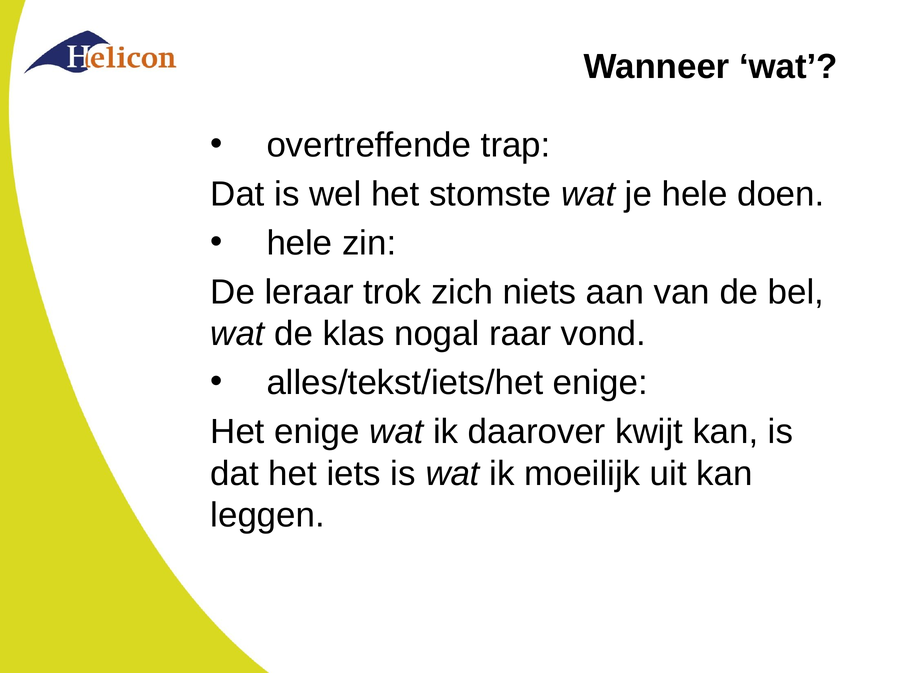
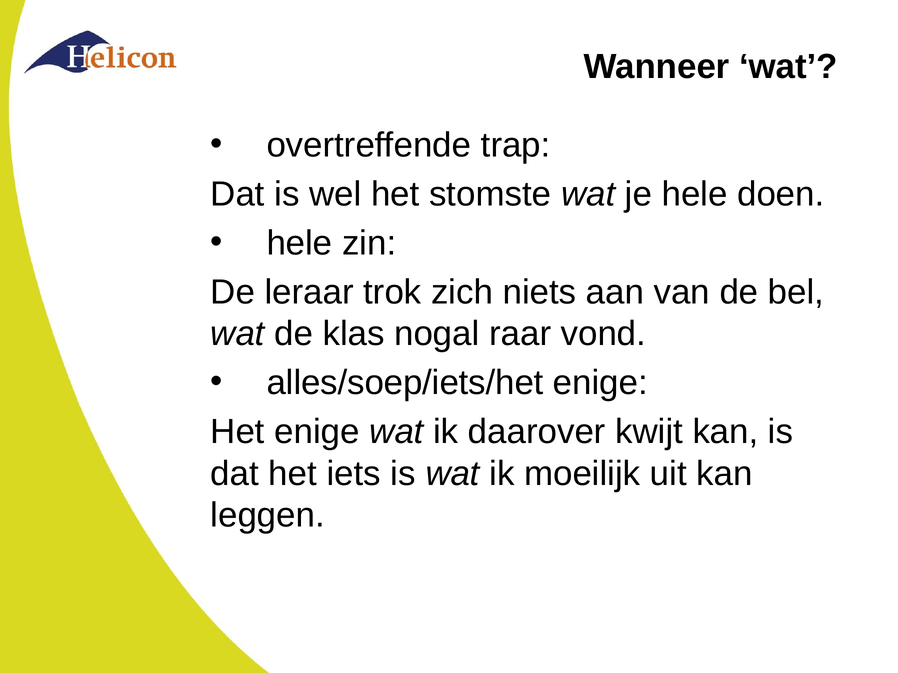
alles/tekst/iets/het: alles/tekst/iets/het -> alles/soep/iets/het (405, 383)
